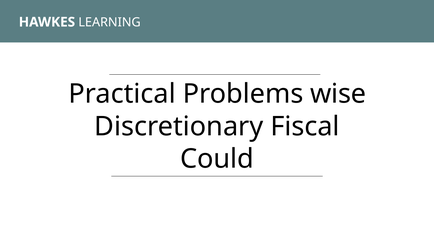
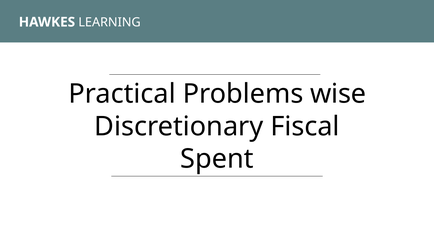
Could: Could -> Spent (217, 159)
